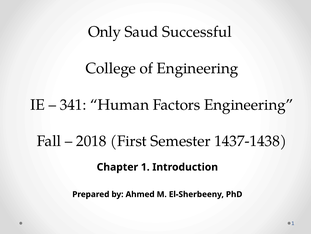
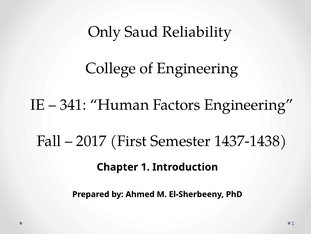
Successful: Successful -> Reliability (197, 32)
2018: 2018 -> 2017 (91, 141)
